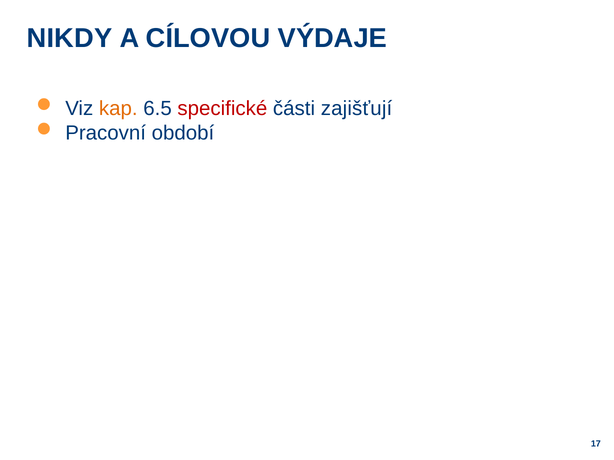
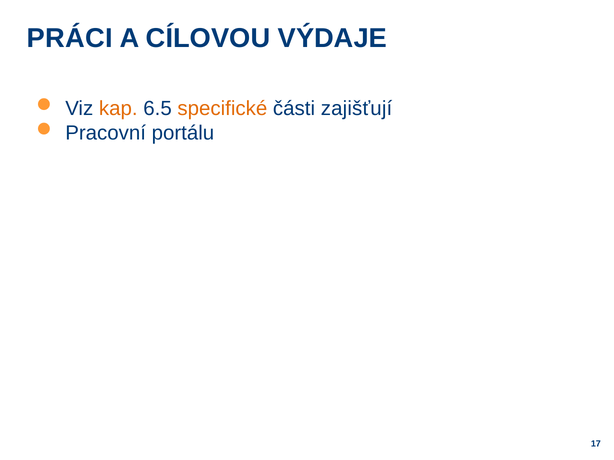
NIKDY: NIKDY -> PRÁCI (70, 38)
specifické colour: red -> orange (222, 109)
období: období -> portálu (183, 133)
